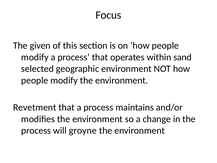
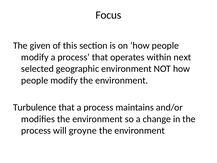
sand: sand -> next (182, 57)
Revetment: Revetment -> Turbulence (35, 107)
